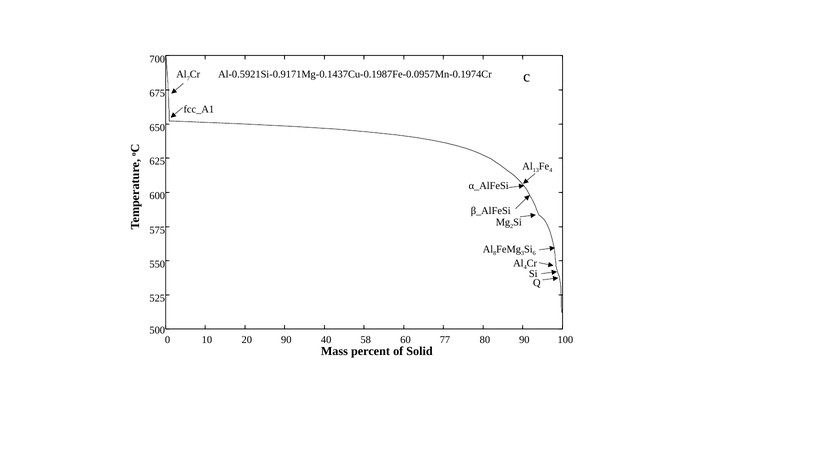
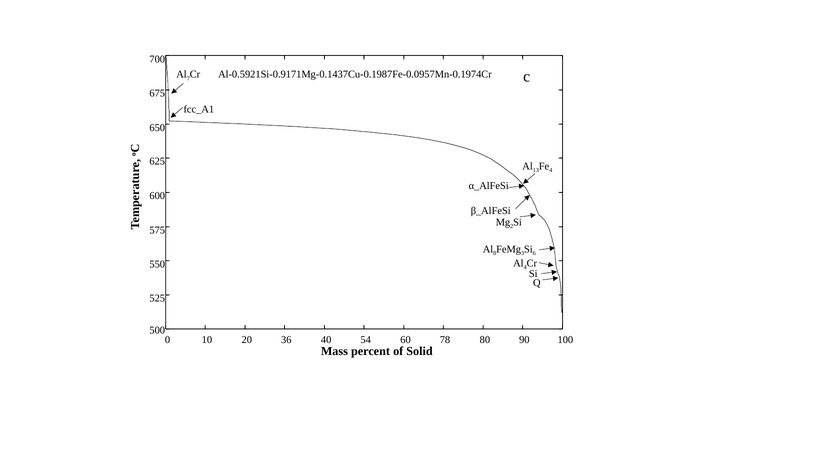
20 90: 90 -> 36 (286, 340)
58: 58 -> 54 (366, 340)
77: 77 -> 78 (445, 340)
